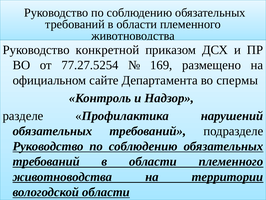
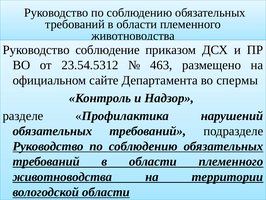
конкретной: конкретной -> соблюдение (108, 50)
77.27.5254: 77.27.5254 -> 23.54.5312 (90, 65)
169: 169 -> 463 (161, 65)
